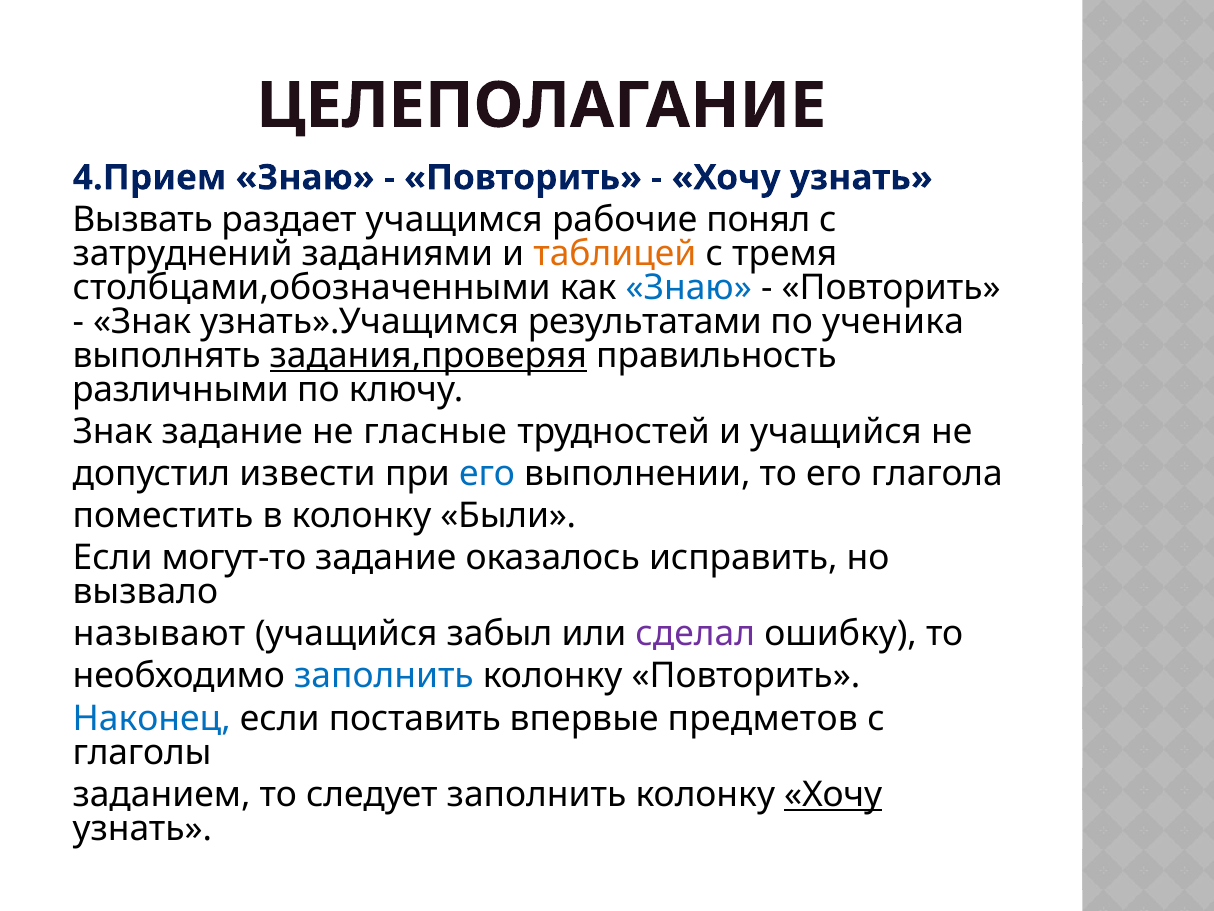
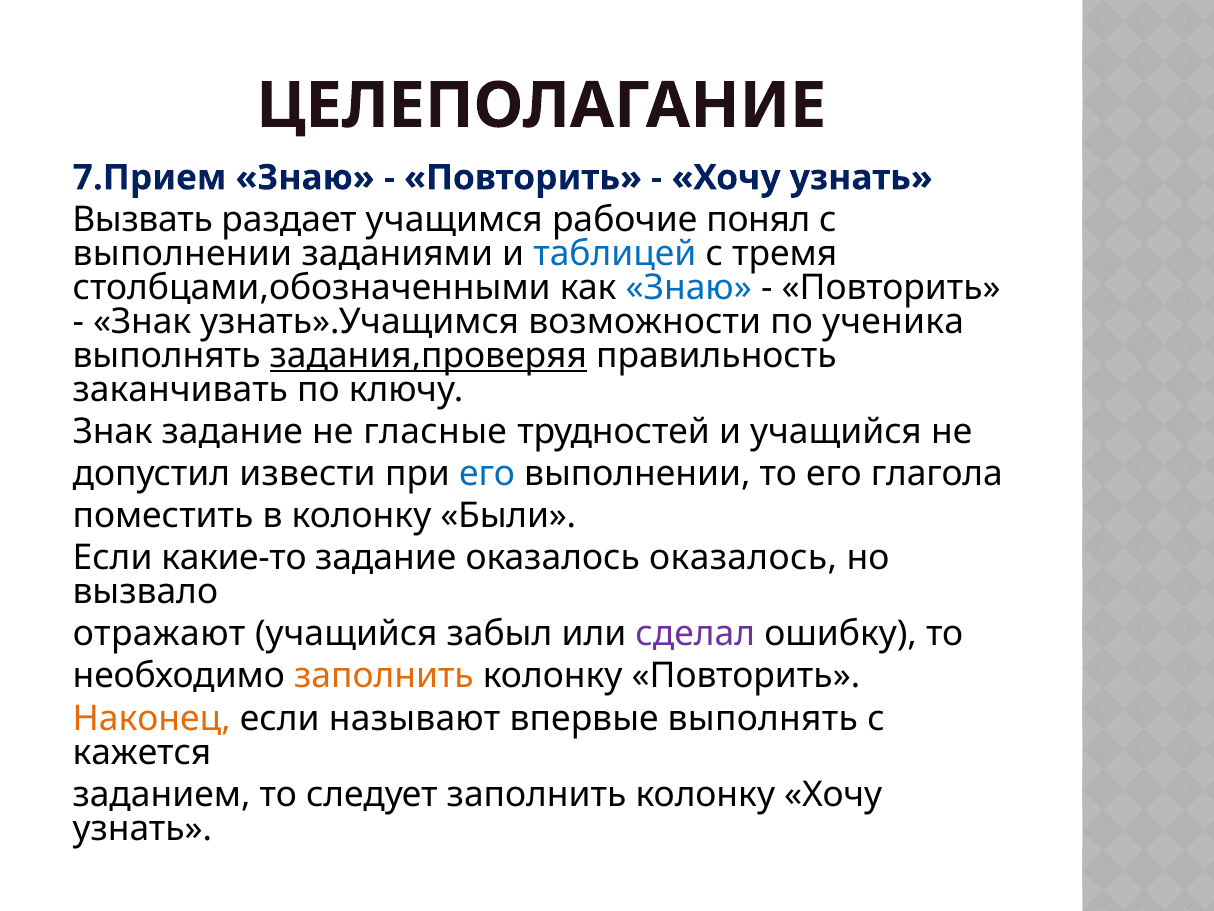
4.Прием: 4.Прием -> 7.Прием (150, 178)
затруднений: затруднений -> выполнении (182, 254)
таблицей colour: orange -> blue (615, 254)
результатами: результатами -> возможности (645, 322)
различными: различными -> заканчивать (180, 390)
могут-то: могут-то -> какие-то (234, 558)
оказалось исправить: исправить -> оказалось (743, 558)
называют: называют -> отражают (159, 634)
заполнить colour: blue -> orange (384, 676)
Наконец colour: blue -> orange (152, 718)
поставить: поставить -> называют (415, 718)
впервые предметов: предметов -> выполнять (763, 718)
глаголы: глаголы -> кажется (142, 752)
Хочу underline: present -> none (833, 794)
